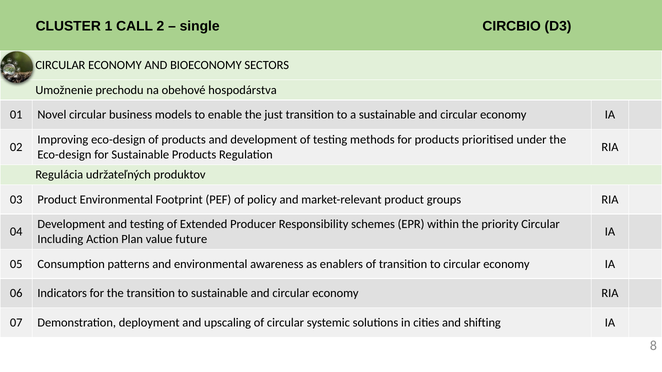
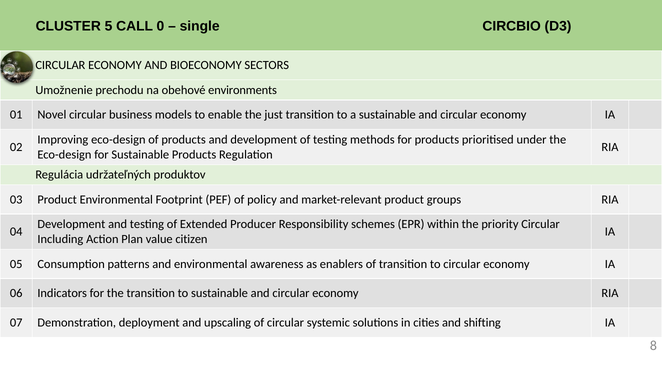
1: 1 -> 5 (109, 26)
2: 2 -> 0 (160, 26)
hospodárstva: hospodárstva -> environments (243, 90)
future: future -> citizen (191, 240)
